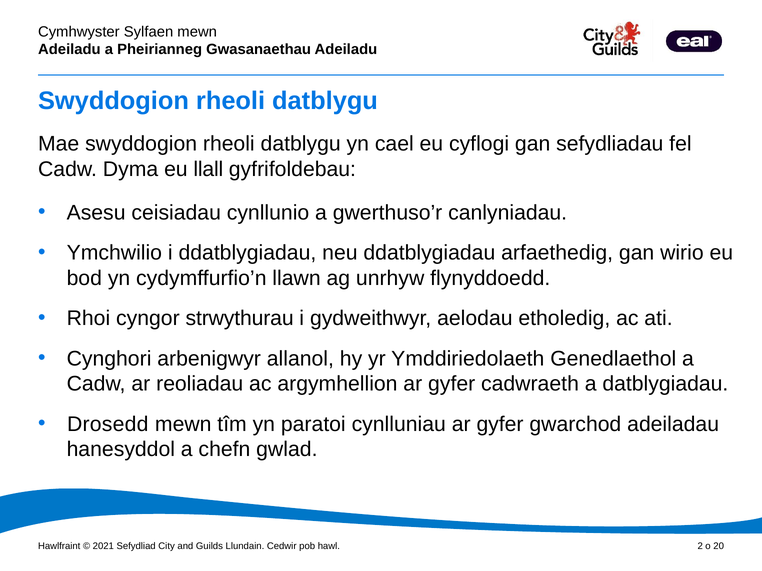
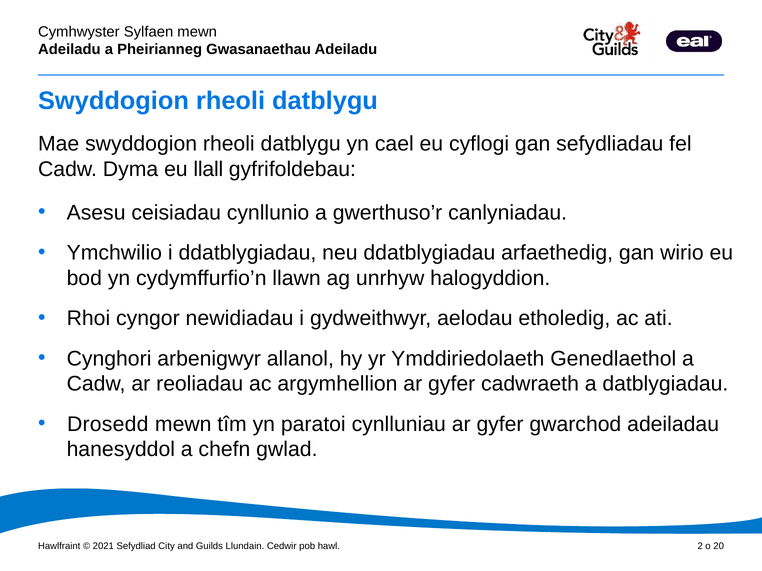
flynyddoedd: flynyddoedd -> halogyddion (490, 278)
strwythurau: strwythurau -> newidiadau (240, 319)
